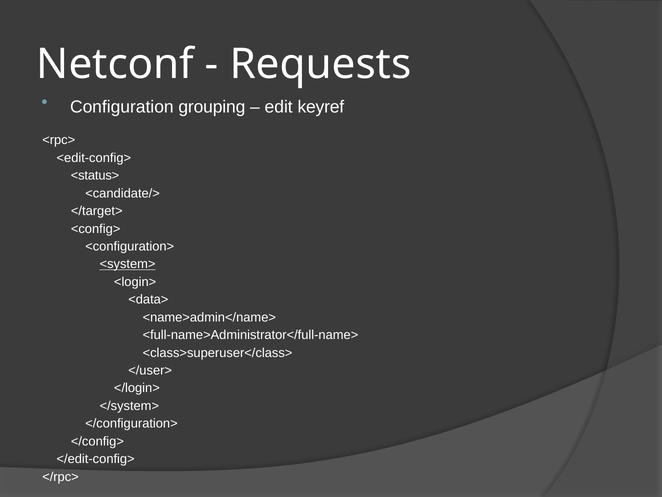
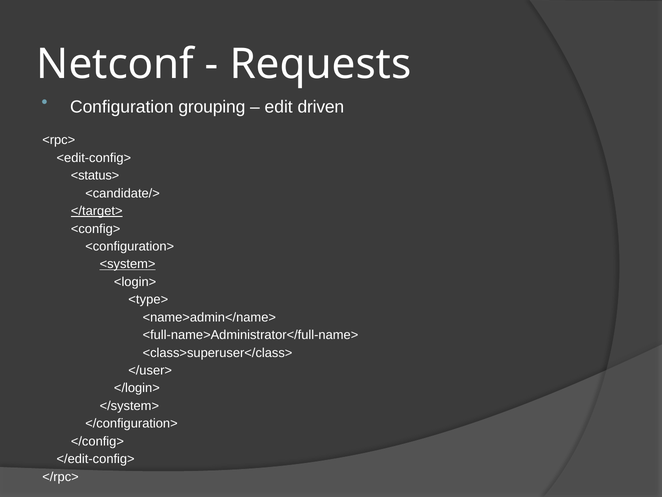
keyref: keyref -> driven (321, 107)
</target> underline: none -> present (97, 211)
<data>: <data> -> <type> (148, 299)
